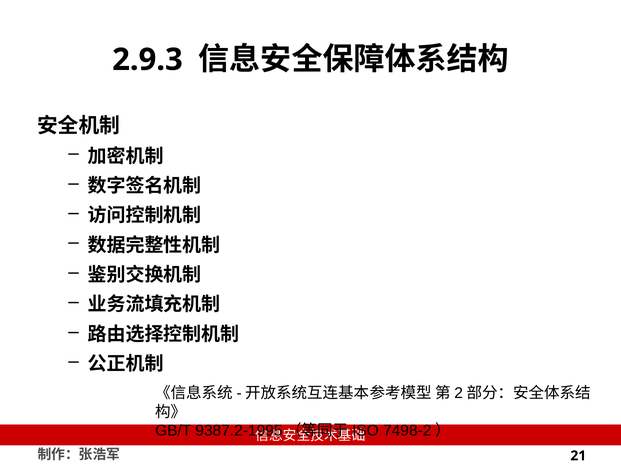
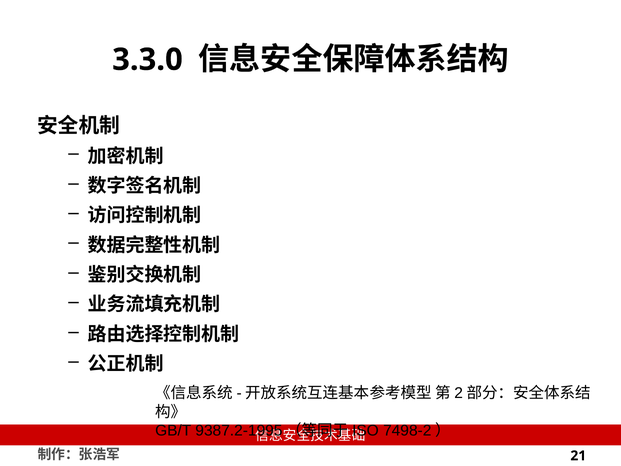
2.9.3: 2.9.3 -> 3.3.0 (147, 60)
